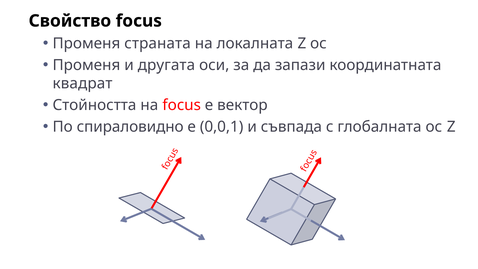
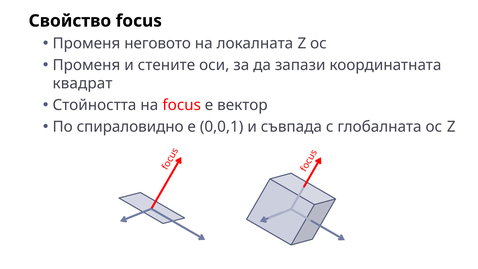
страната: страната -> неговото (158, 44)
другата: другата -> стените (166, 65)
